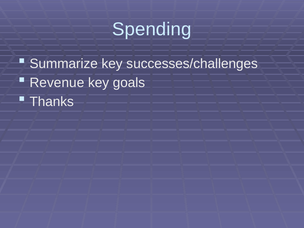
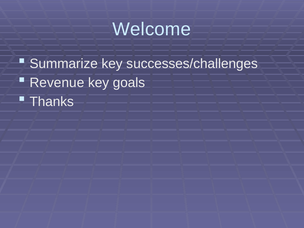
Spending: Spending -> Welcome (152, 29)
